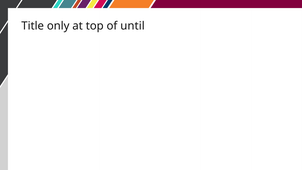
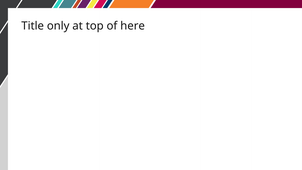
until: until -> here (133, 26)
